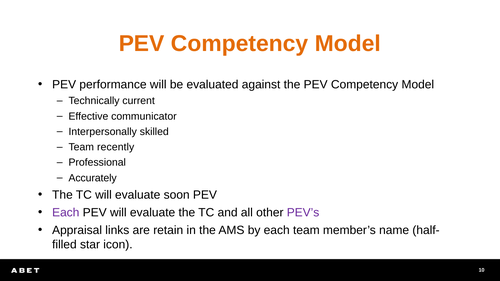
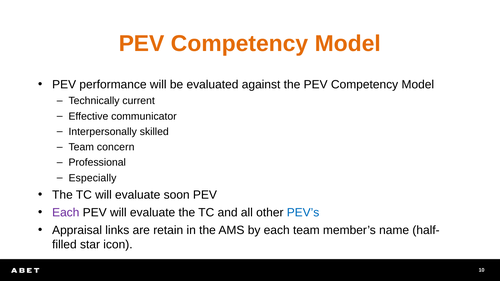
recently: recently -> concern (116, 147)
Accurately: Accurately -> Especially (93, 178)
PEV’s colour: purple -> blue (303, 213)
